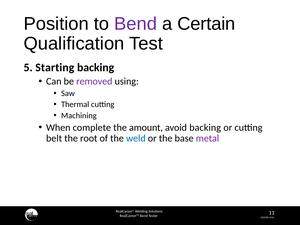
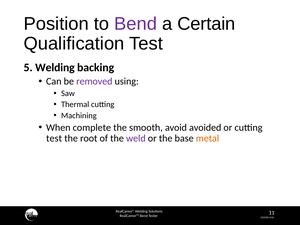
5 Starting: Starting -> Welding (55, 68)
amount: amount -> smooth (146, 128)
avoid backing: backing -> avoided (205, 128)
belt: belt -> test (54, 138)
weld colour: blue -> purple (136, 138)
metal colour: purple -> orange (208, 138)
